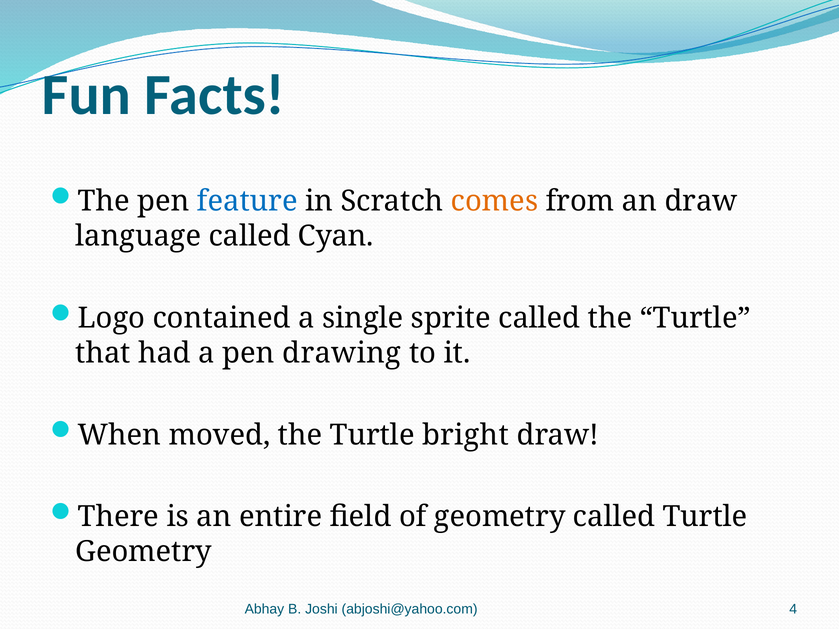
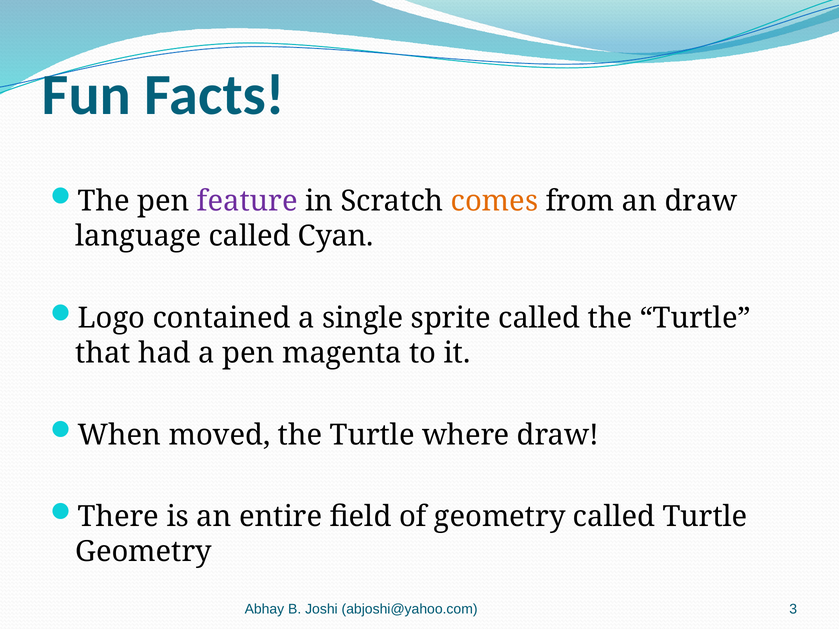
feature colour: blue -> purple (247, 201)
drawing: drawing -> magenta (342, 353)
bright: bright -> where (466, 435)
4: 4 -> 3 (793, 609)
